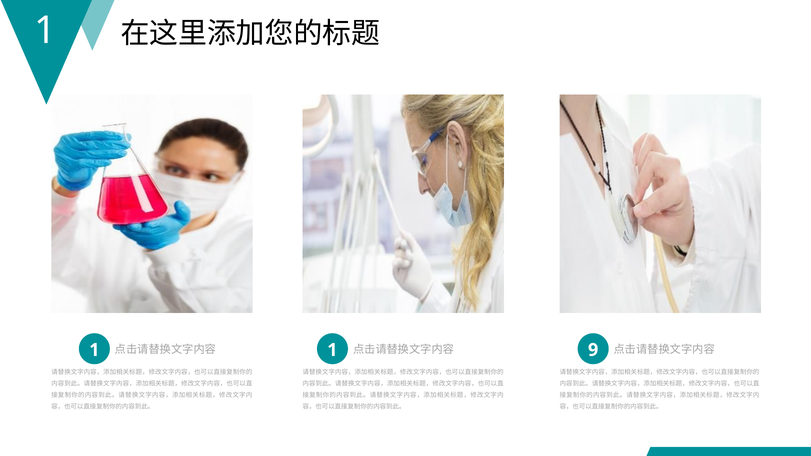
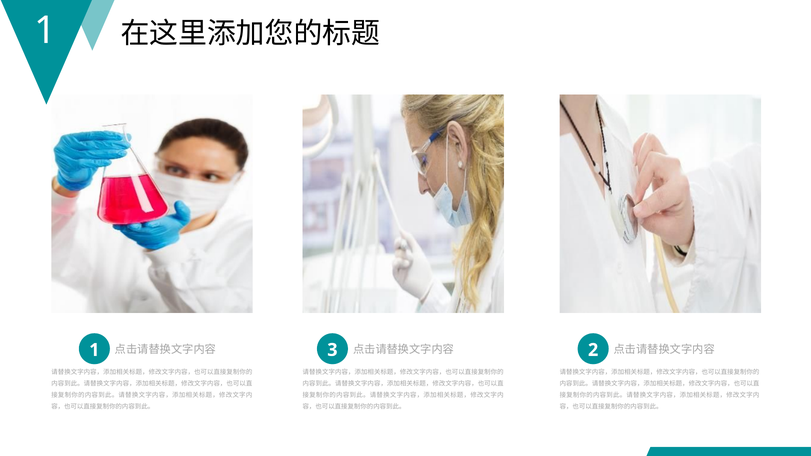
1: 1 -> 3 (332, 350)
9: 9 -> 2 (593, 350)
